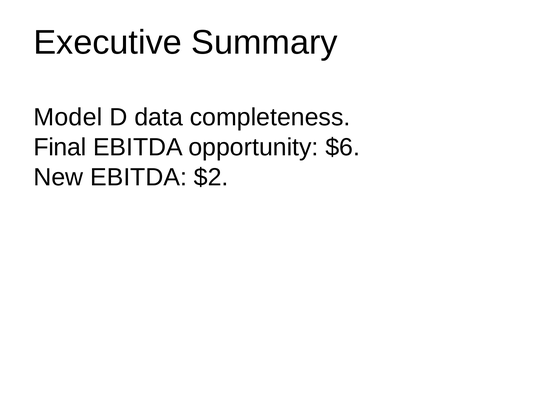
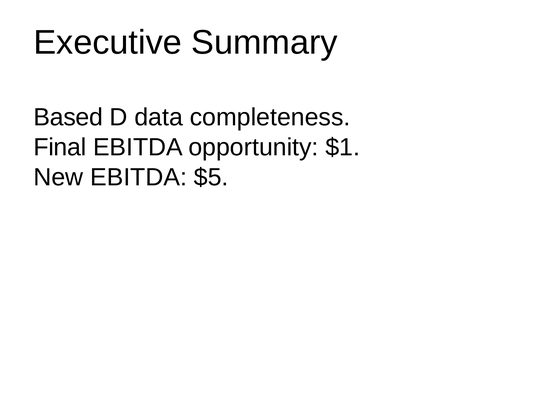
Model: Model -> Based (68, 117)
$6: $6 -> $1 (343, 147)
$2: $2 -> $5 (211, 177)
